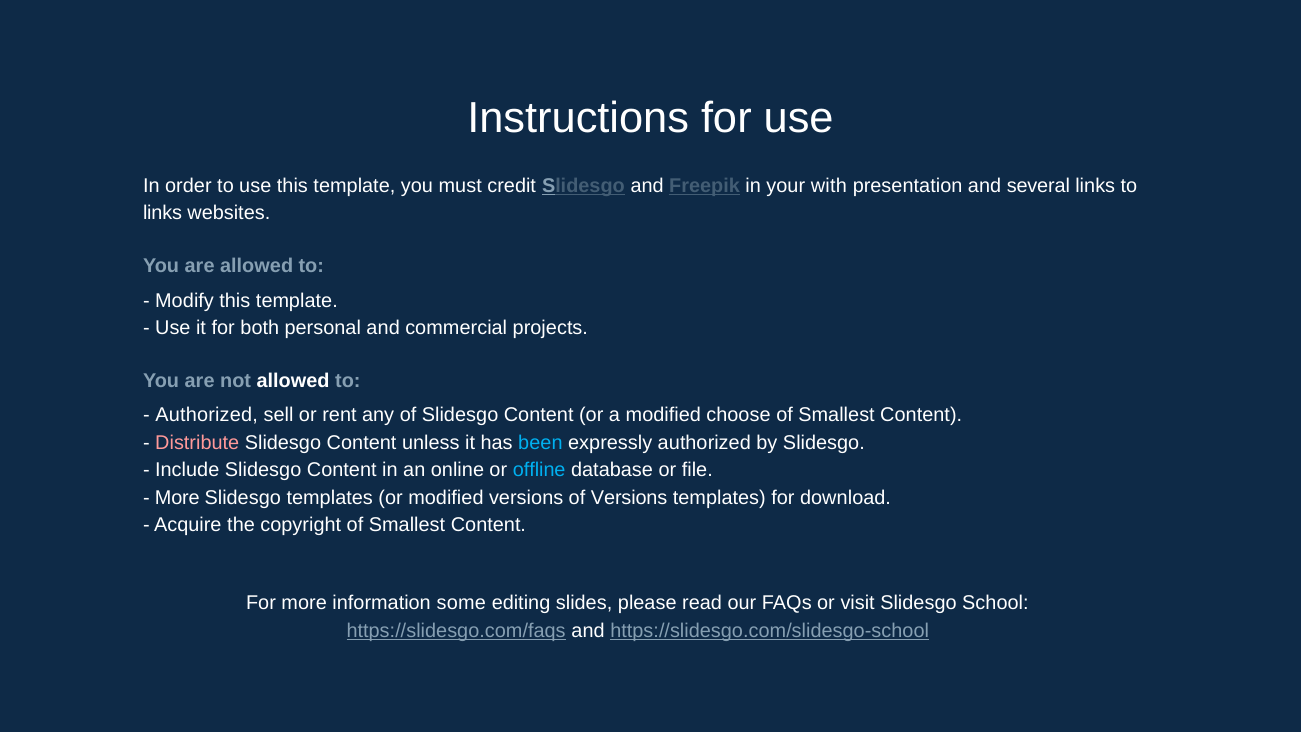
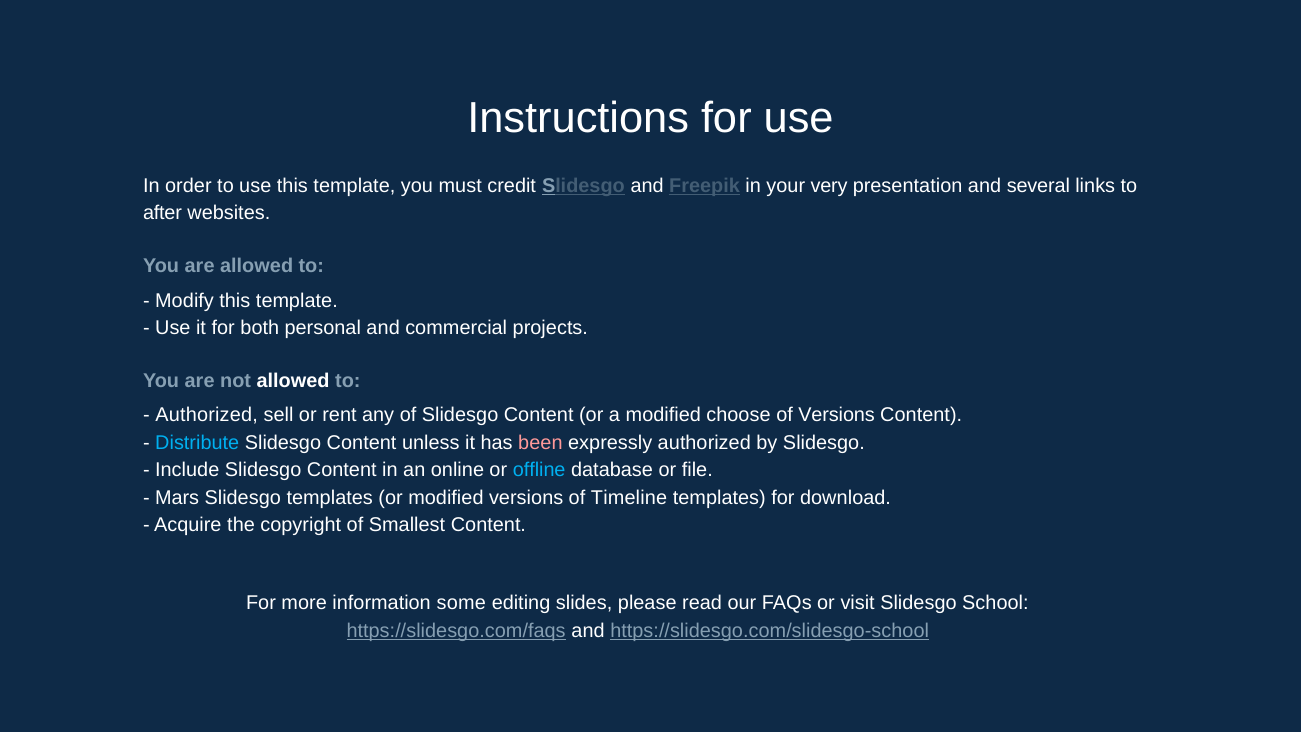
with: with -> very (829, 186)
links: links -> after (162, 213)
Smallest: Smallest -> Versions (837, 415)
Distribute colour: pink -> light blue (197, 443)
been colour: light blue -> pink (540, 443)
More: More -> Mars (177, 498)
of Versions: Versions -> Timeline (629, 498)
